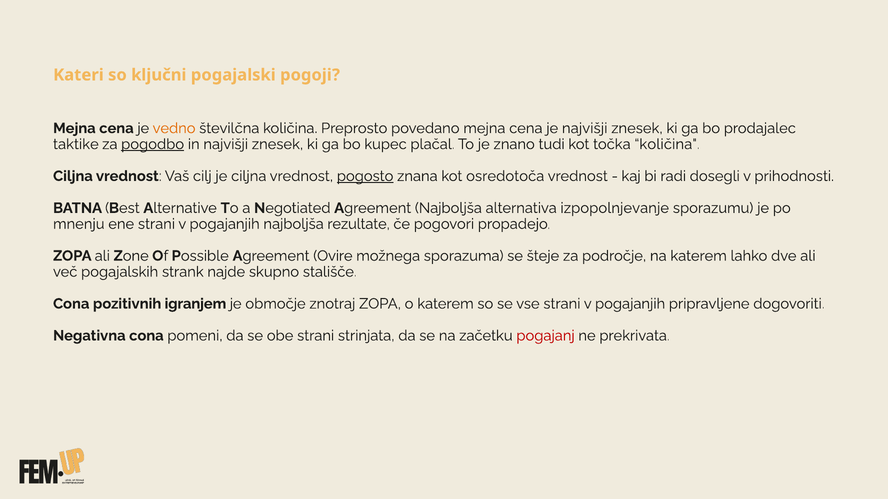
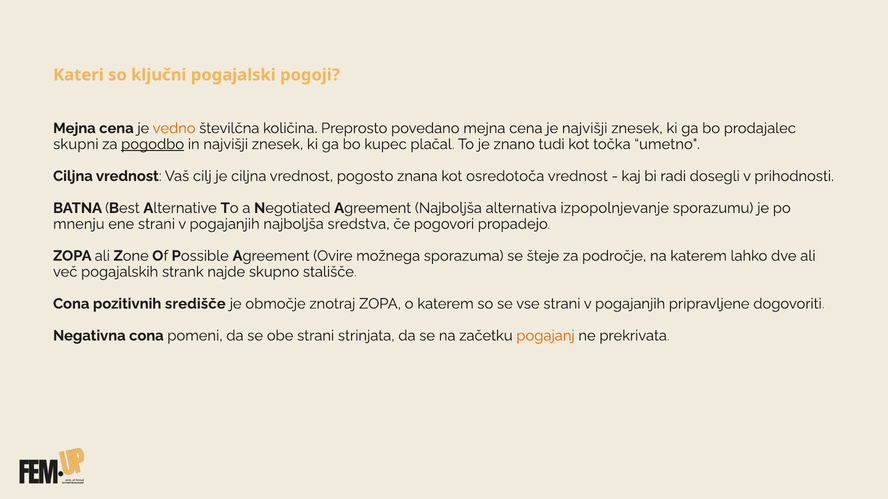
taktike: taktike -> skupni (76, 144)
točka količina: količina -> umetno (667, 144)
pogosto underline: present -> none (365, 176)
rezultate: rezultate -> sredstva (359, 224)
igranjem: igranjem -> središče (195, 304)
pogajanj colour: red -> orange (546, 336)
